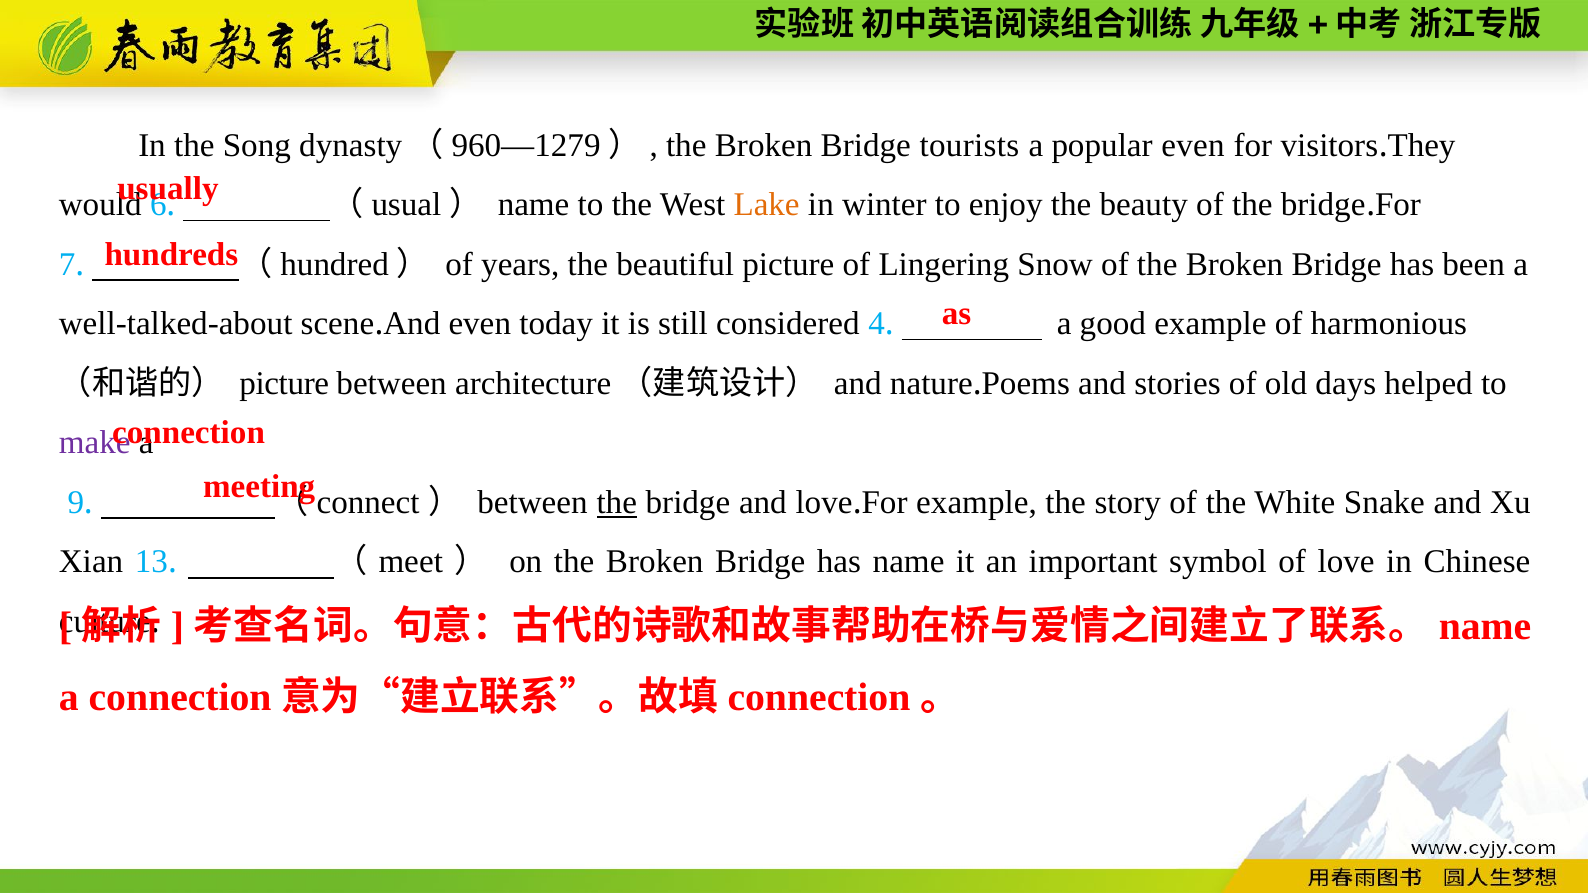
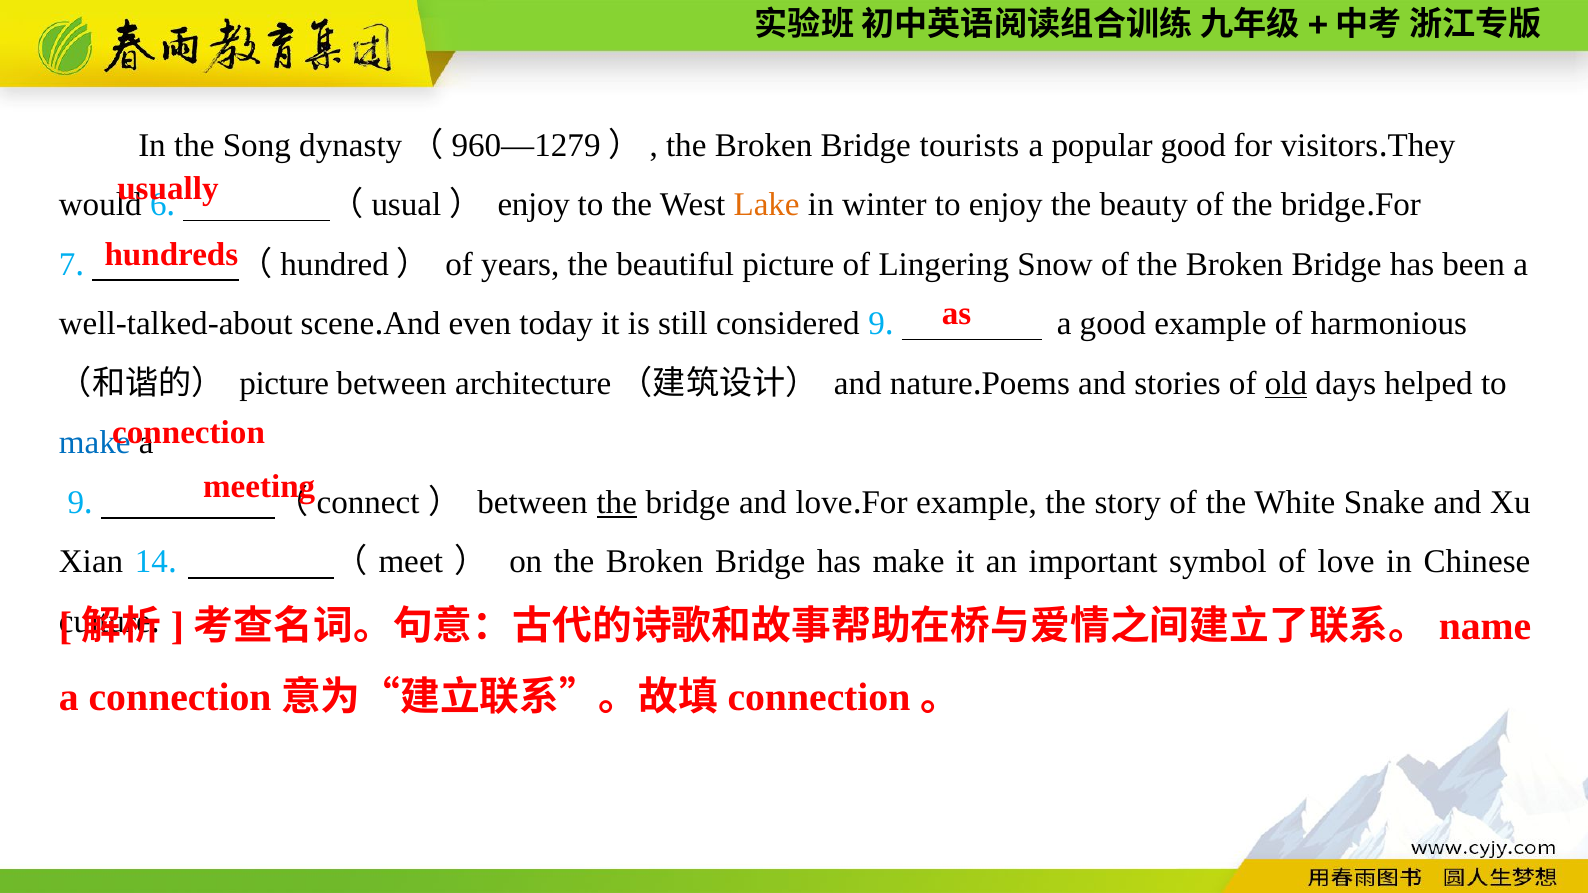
popular even: even -> good (1193, 145)
（usual） name: name -> enjoy (534, 205)
considered 4: 4 -> 9 (877, 324)
old underline: none -> present (1286, 383)
make colour: purple -> blue (95, 443)
13: 13 -> 14 (151, 562)
has name: name -> make (909, 562)
